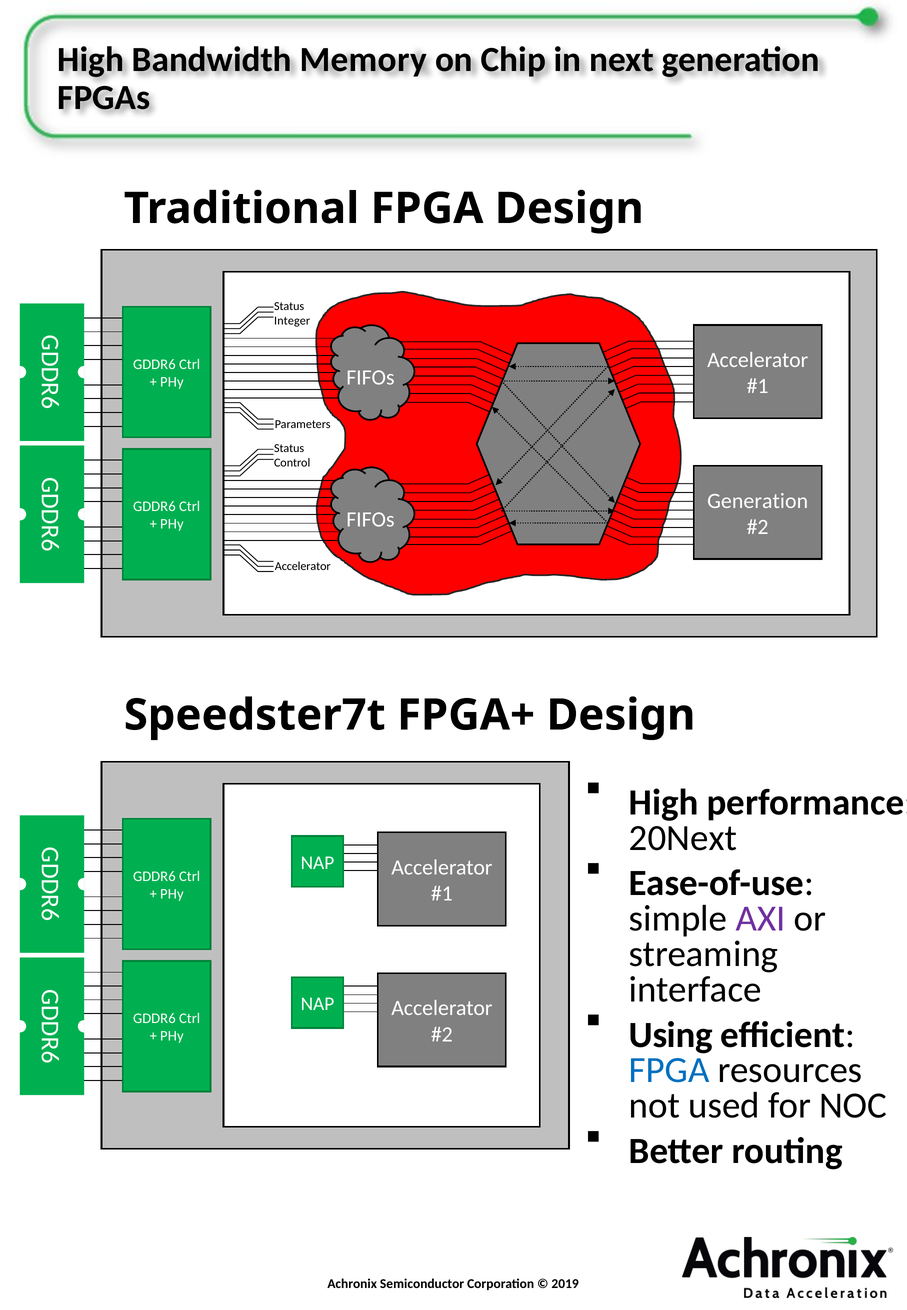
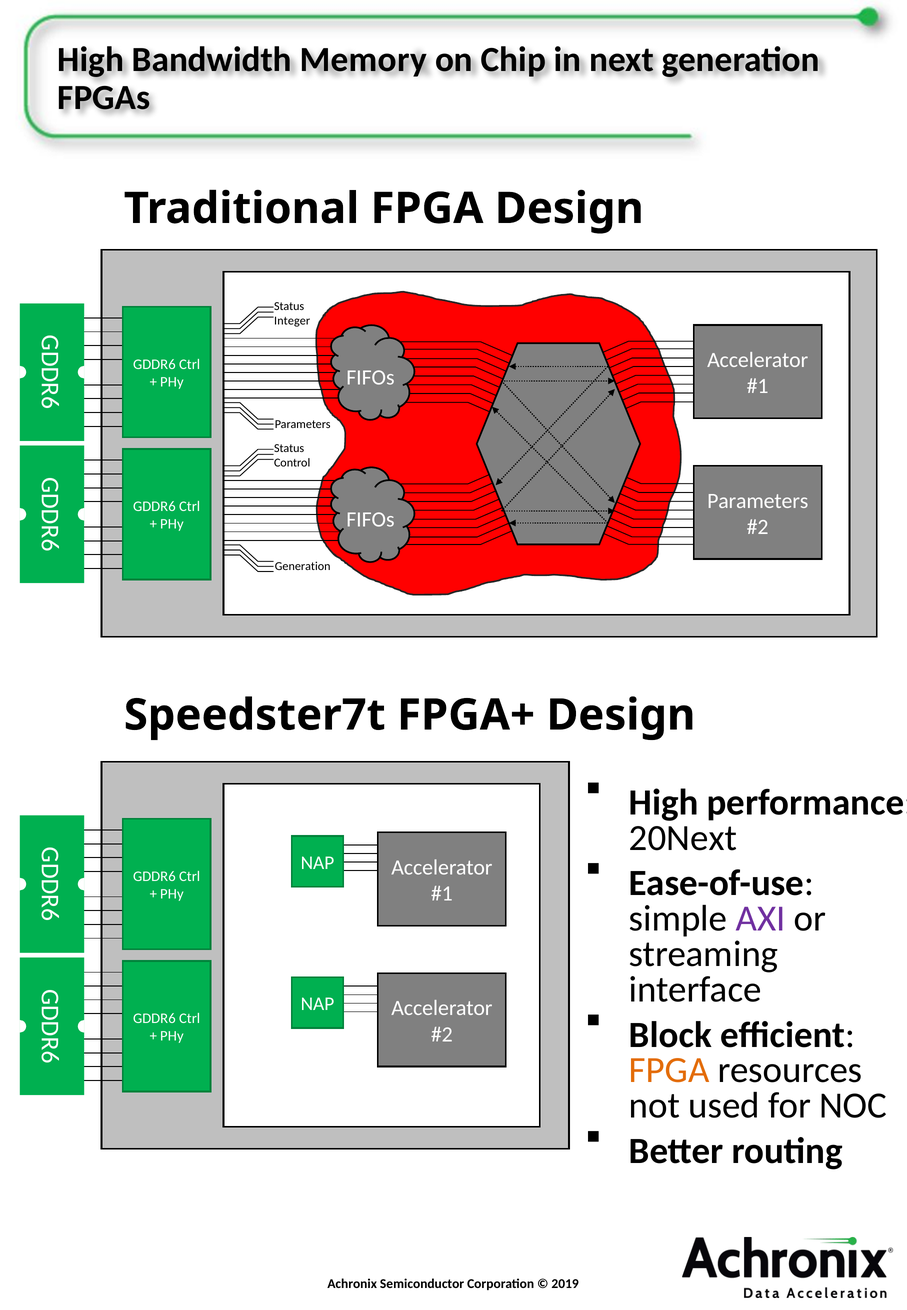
Generation: Generation -> Parameters (758, 501)
Accelerator: Accelerator -> Generation (303, 566)
Using: Using -> Block (671, 1035)
FPGA colour: blue -> orange (669, 1070)
